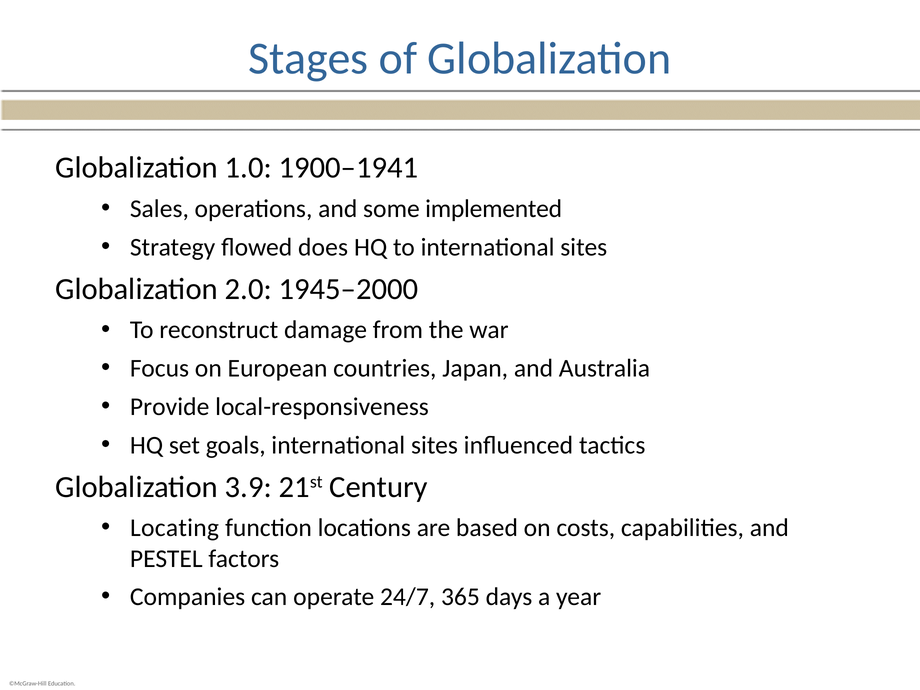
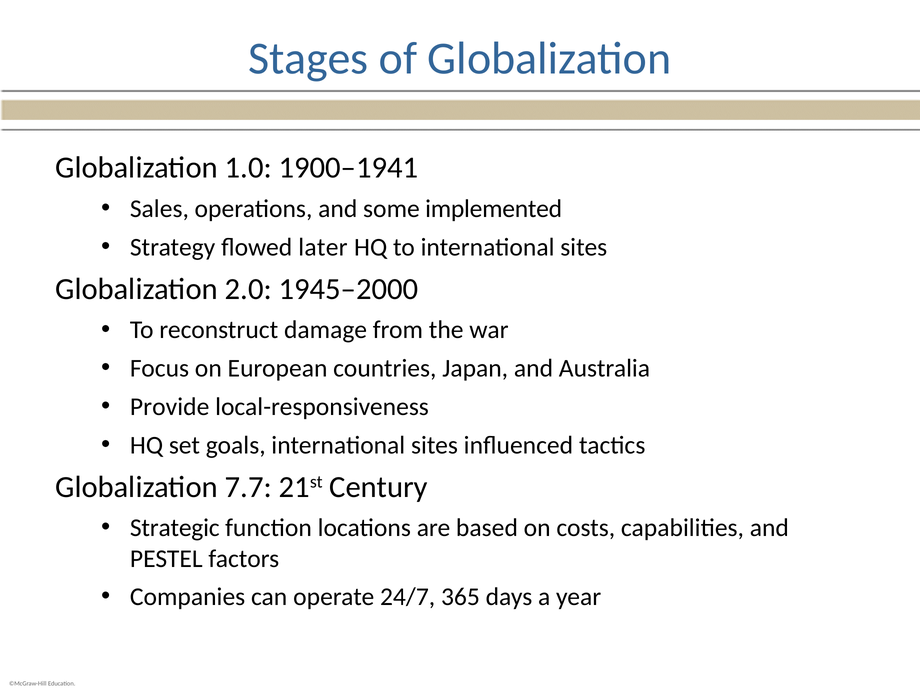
does: does -> later (323, 247)
3.9: 3.9 -> 7.7 (248, 487)
Locating: Locating -> Strategic (175, 528)
